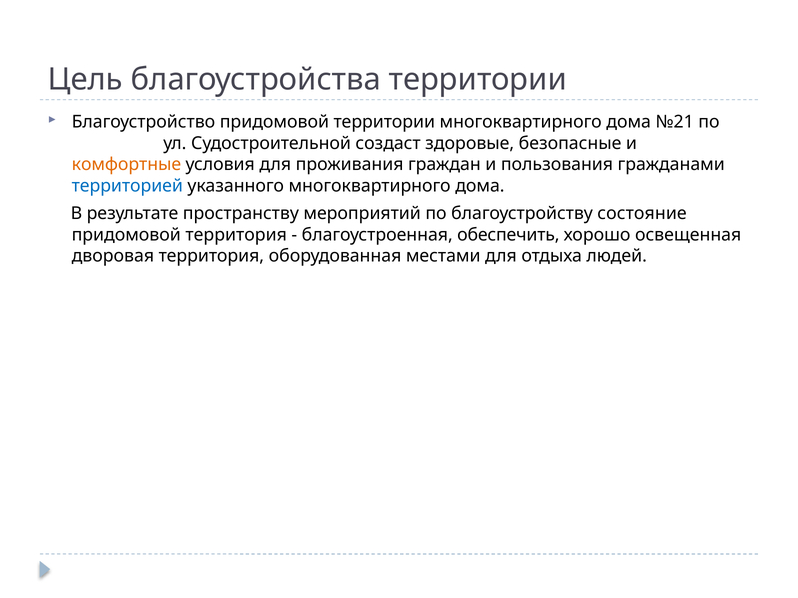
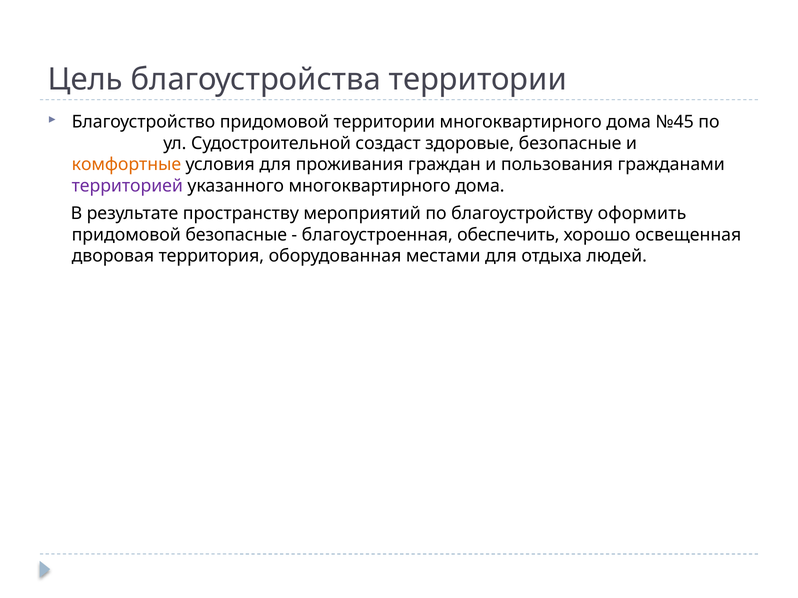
№21: №21 -> №45 (675, 122)
территорией colour: blue -> purple (127, 186)
состояние: состояние -> оформить (642, 214)
придомовой территория: территория -> безопасные (236, 235)
